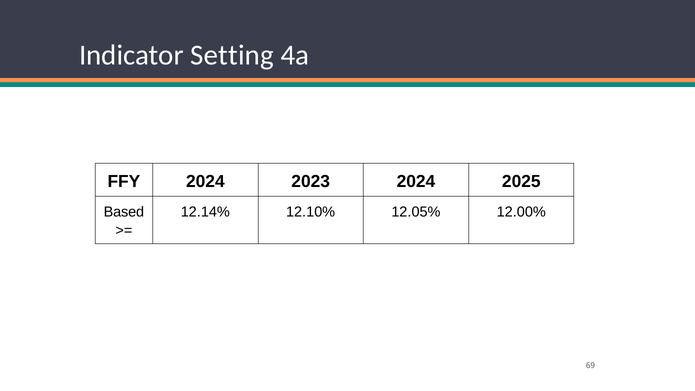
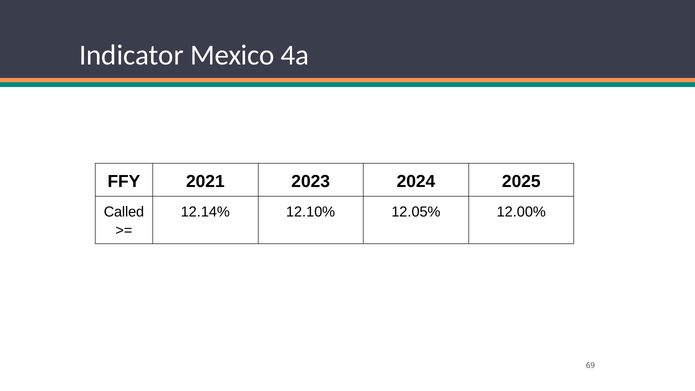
Setting: Setting -> Mexico (232, 55)
FFY 2024: 2024 -> 2021 (205, 181)
Based: Based -> Called (124, 212)
